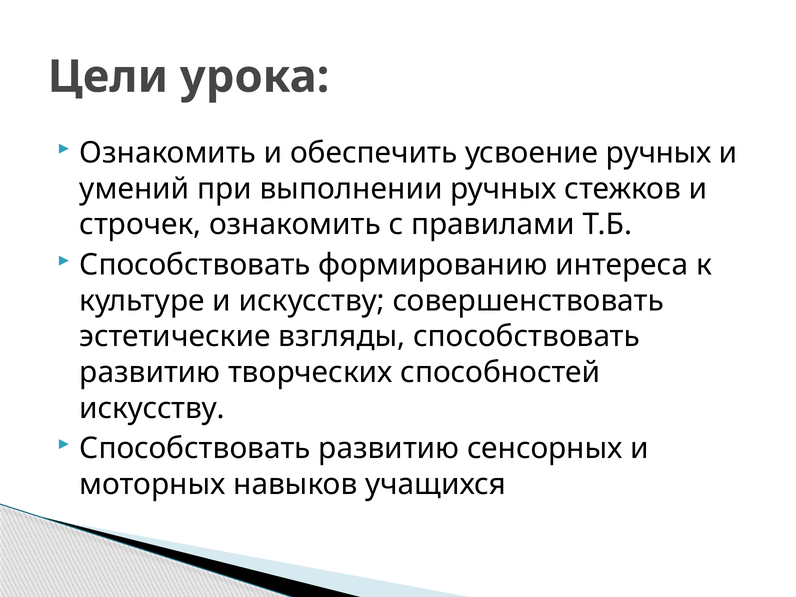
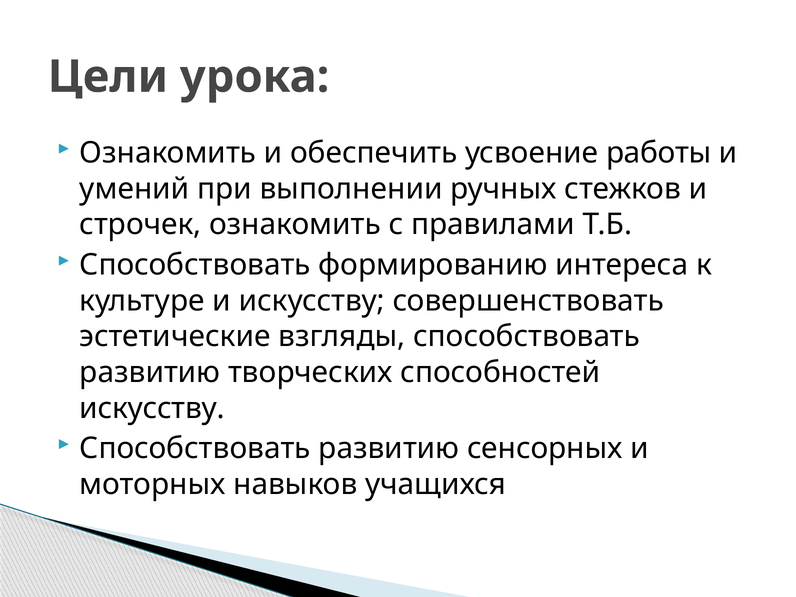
усвоение ручных: ручных -> работы (659, 153)
